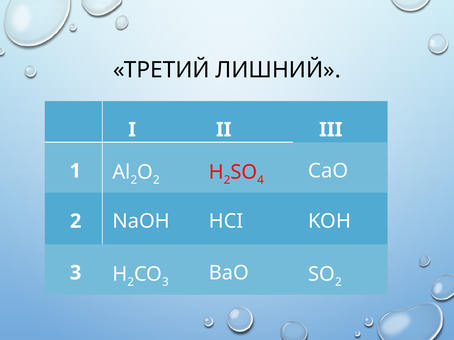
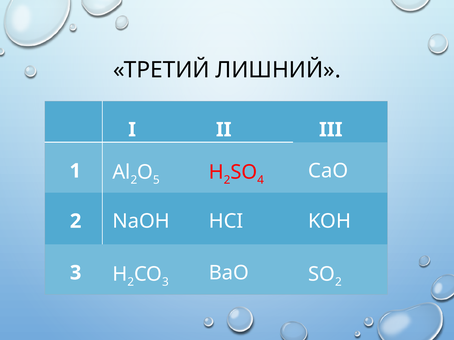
2: 2 -> 5 (156, 180)
